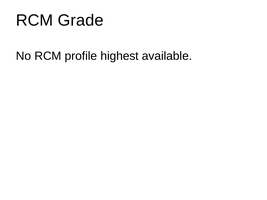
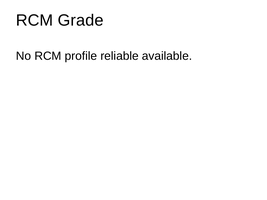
highest: highest -> reliable (120, 56)
